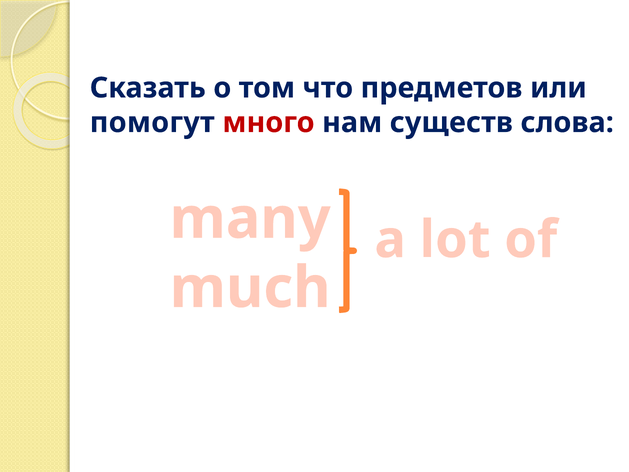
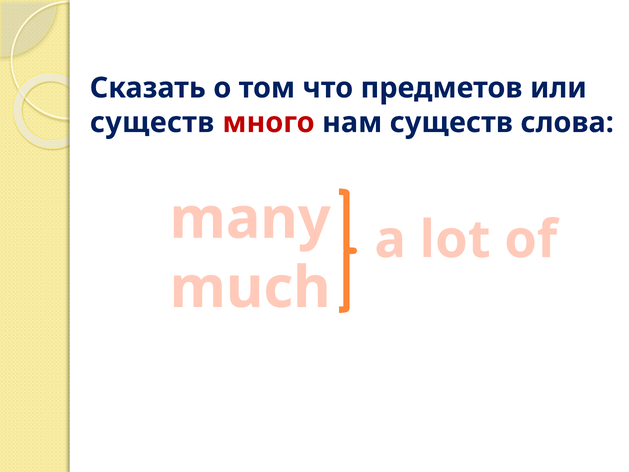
помогут: помогут -> существ (152, 123)
